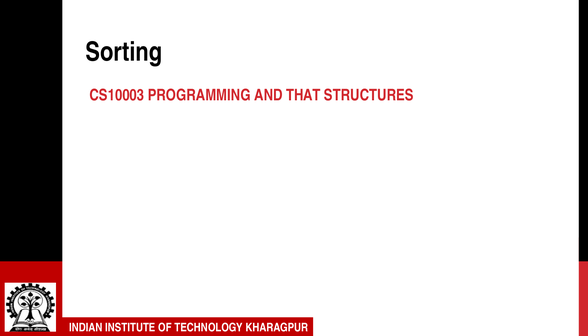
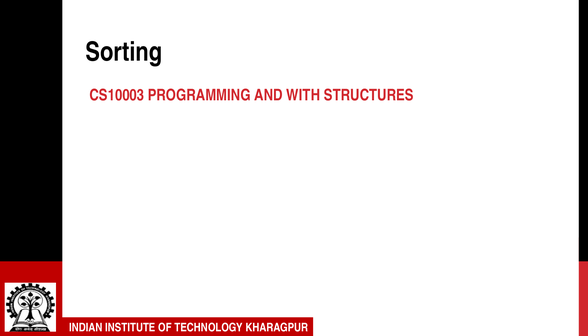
THAT: THAT -> WITH (303, 95)
